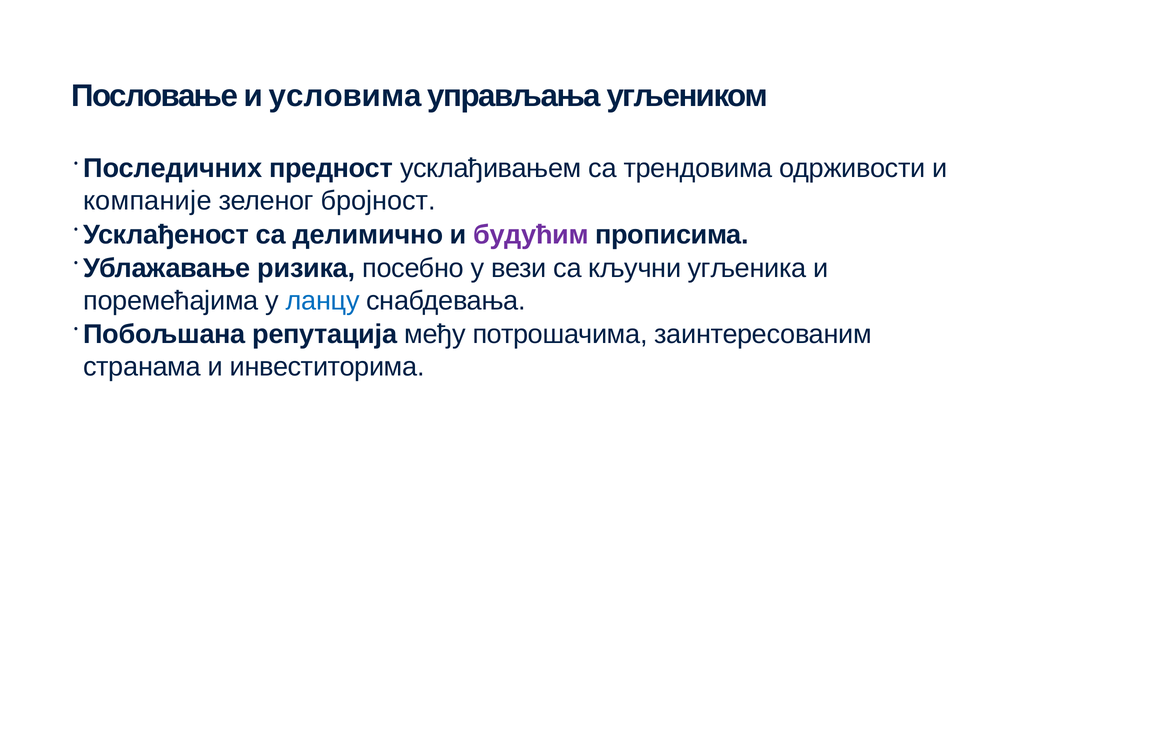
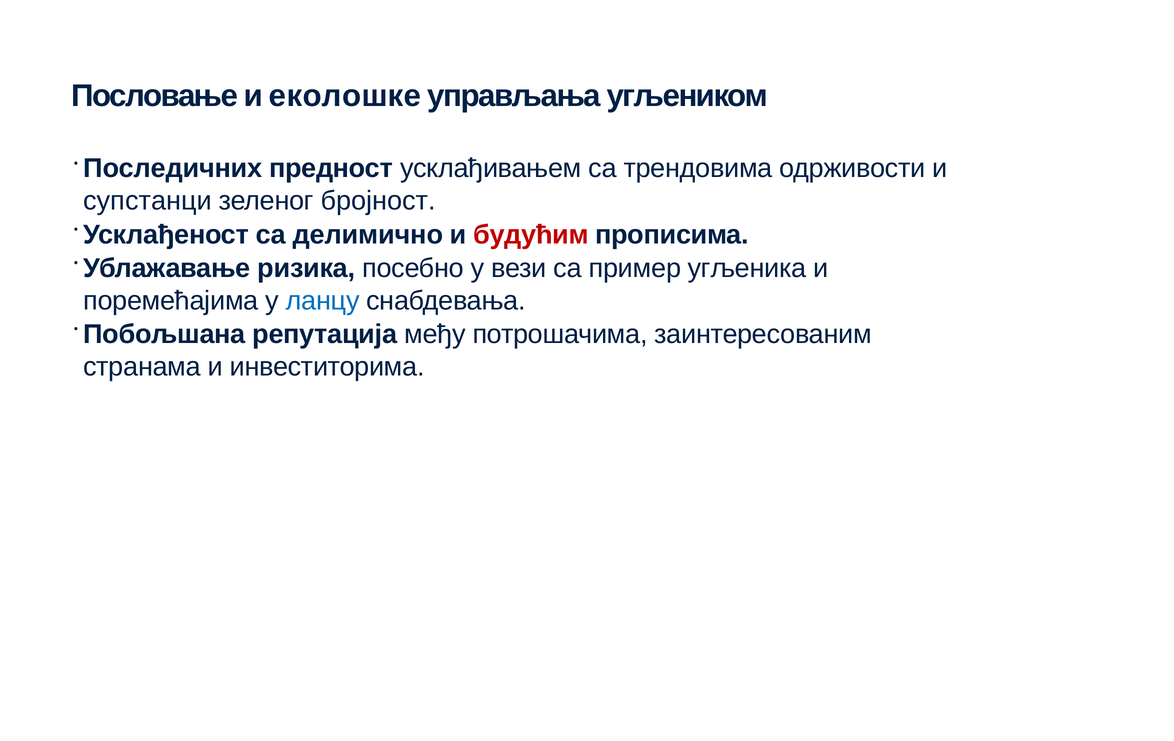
условима: условима -> еколошке (345, 96)
компаније: компаније -> супстанци (148, 201)
будућим colour: purple -> red (531, 235)
кључни: кључни -> пример (635, 268)
